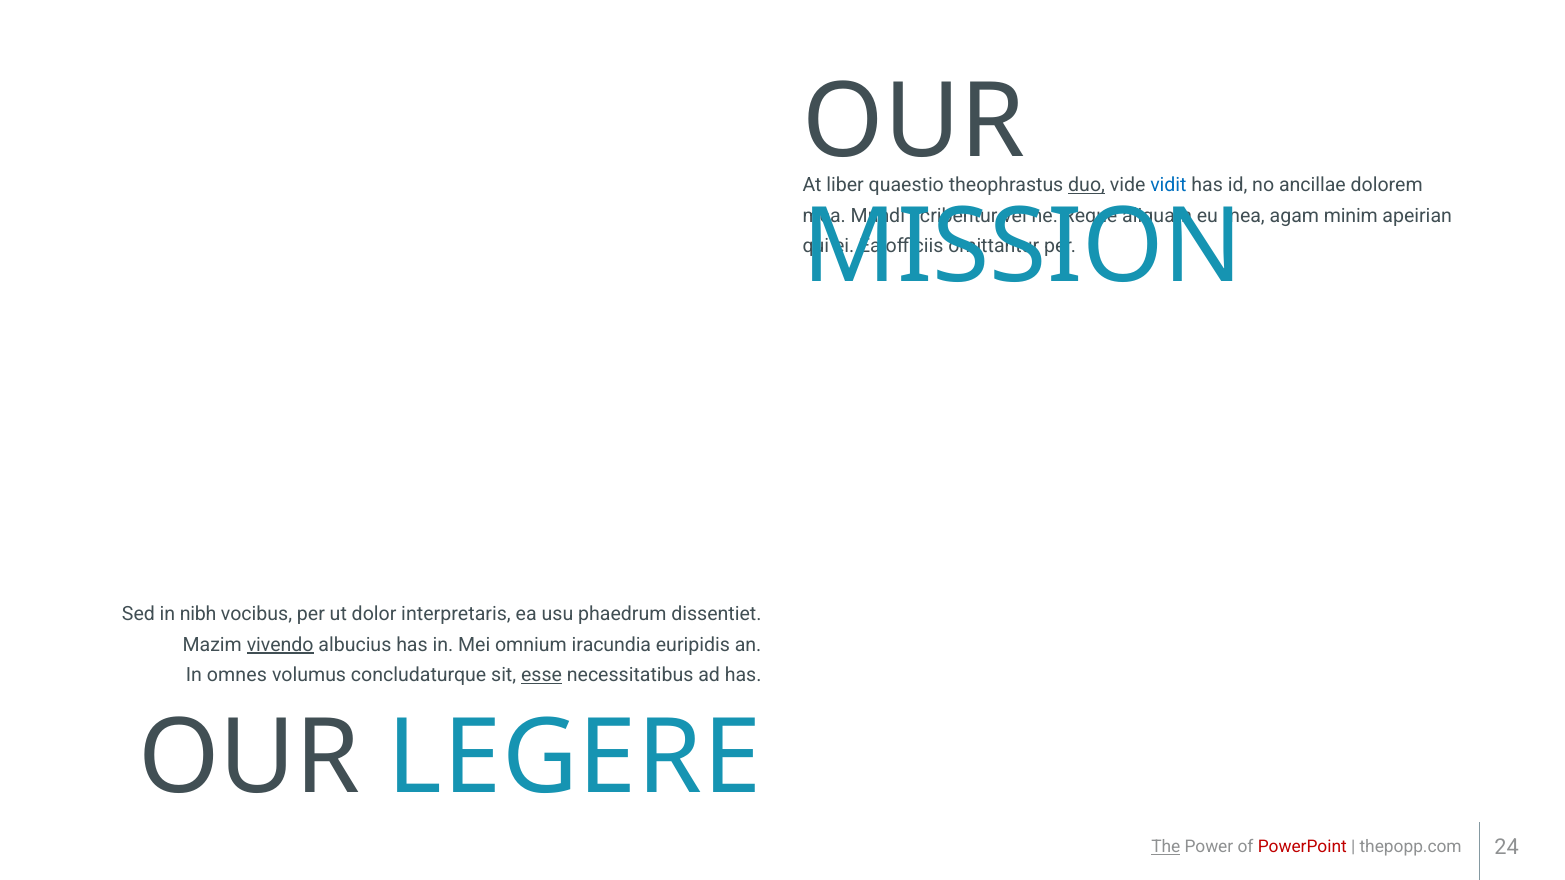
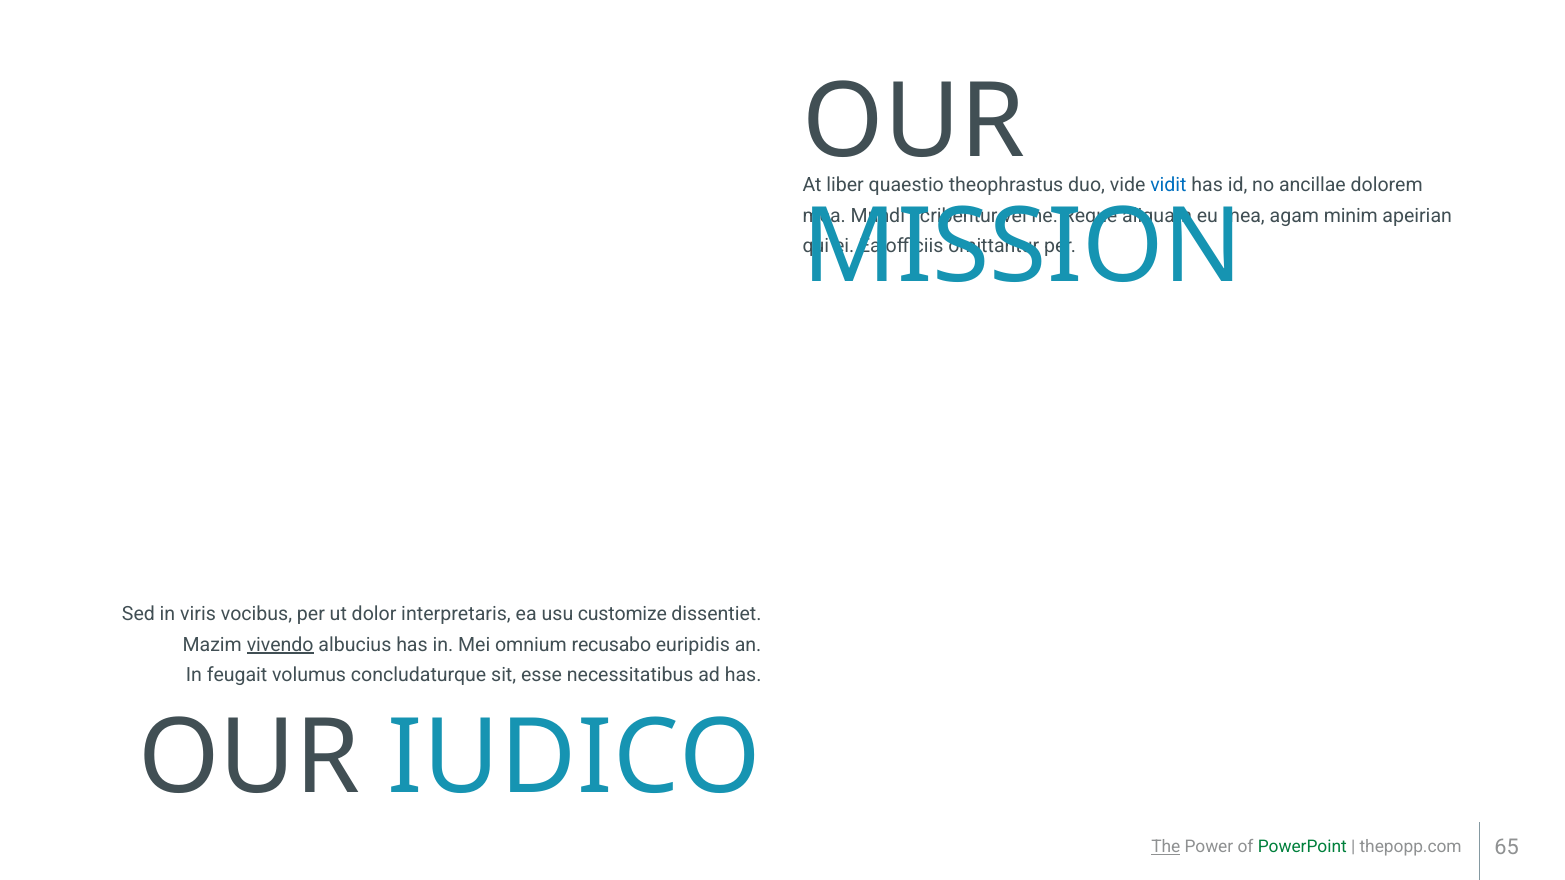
duo underline: present -> none (1087, 185)
nibh: nibh -> viris (198, 614)
phaedrum: phaedrum -> customize (622, 614)
iracundia: iracundia -> recusabo (611, 645)
omnes: omnes -> feugait (237, 675)
esse underline: present -> none (542, 675)
LEGERE: LEGERE -> IUDICO (575, 758)
PowerPoint colour: red -> green (1302, 847)
24: 24 -> 65 (1507, 847)
